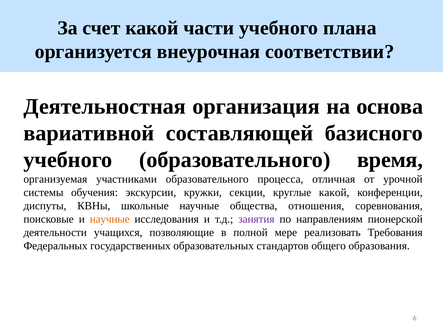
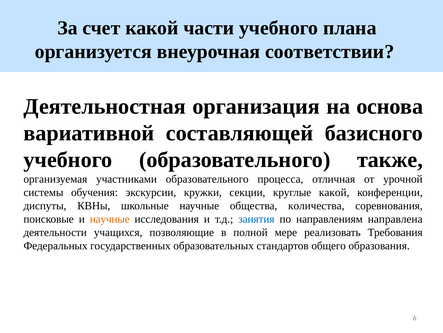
время: время -> также (390, 160)
отношения: отношения -> количества (316, 205)
занятия colour: purple -> blue (256, 219)
пионерской: пионерской -> направлена (395, 219)
